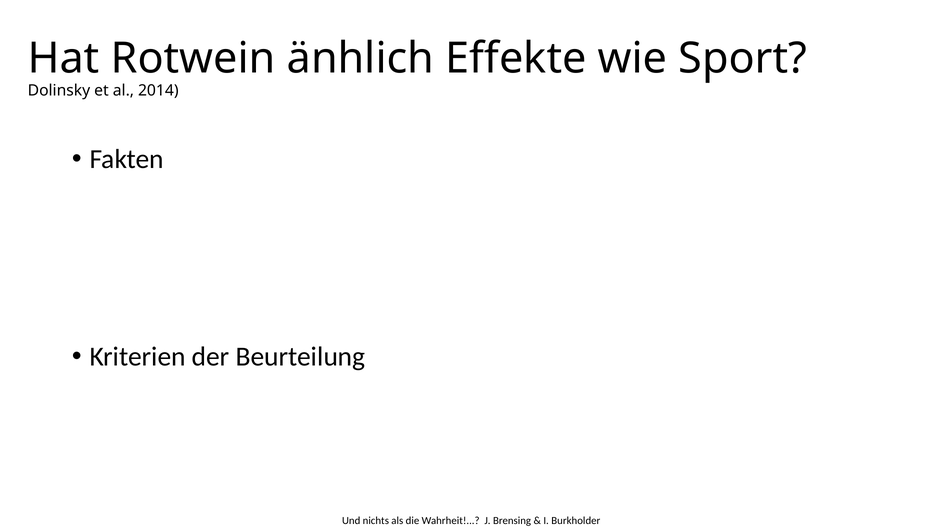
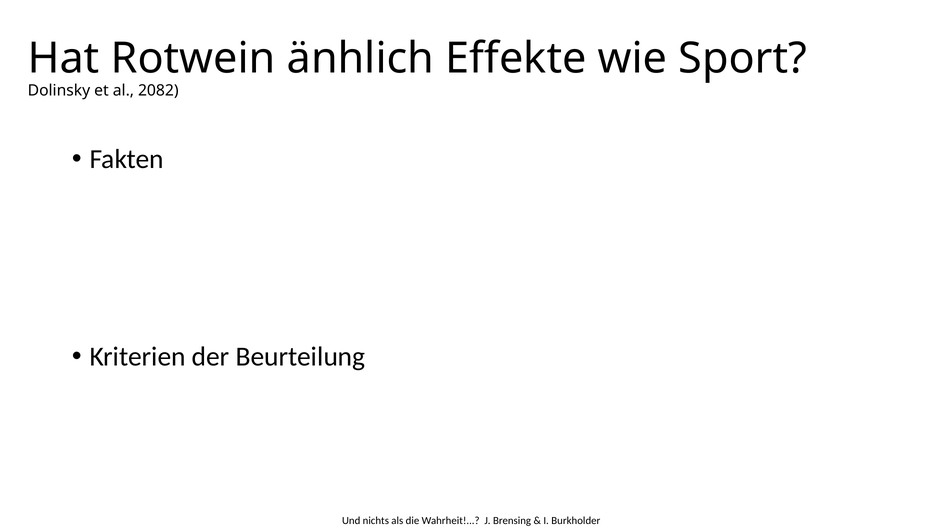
2014: 2014 -> 2082 (158, 91)
